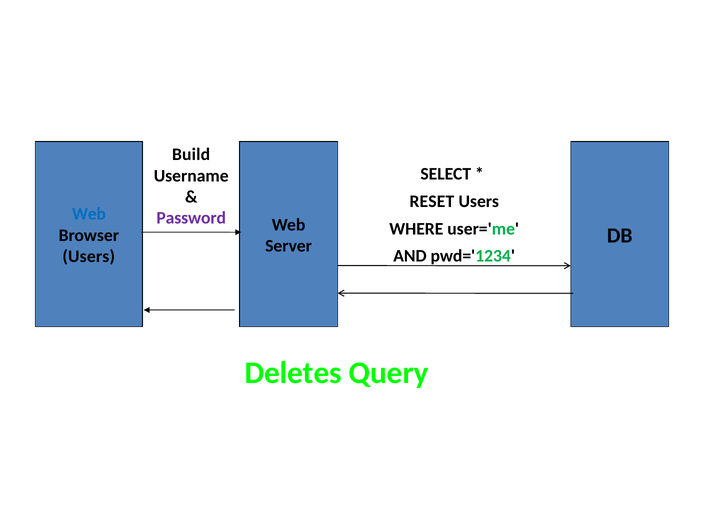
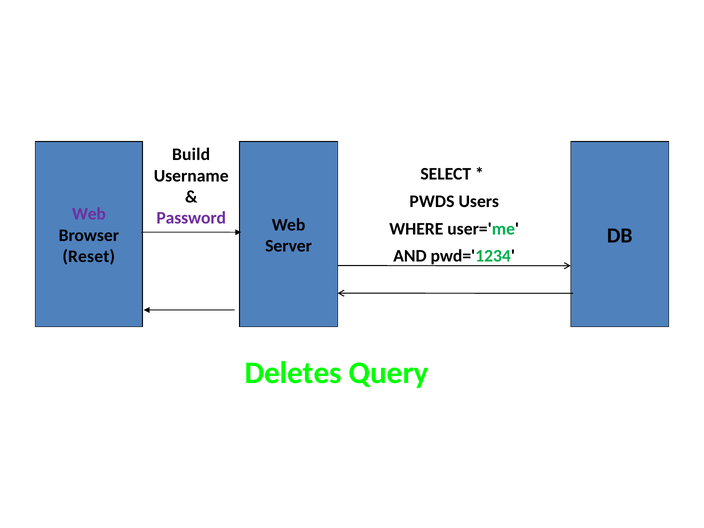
RESET: RESET -> PWDS (432, 201)
Web colour: blue -> purple (89, 214)
Users: Users -> Reset (89, 256)
